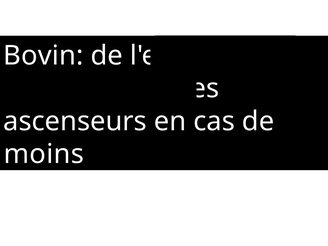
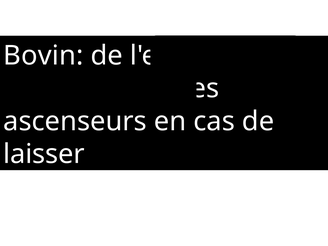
moins: moins -> laisser (44, 154)
